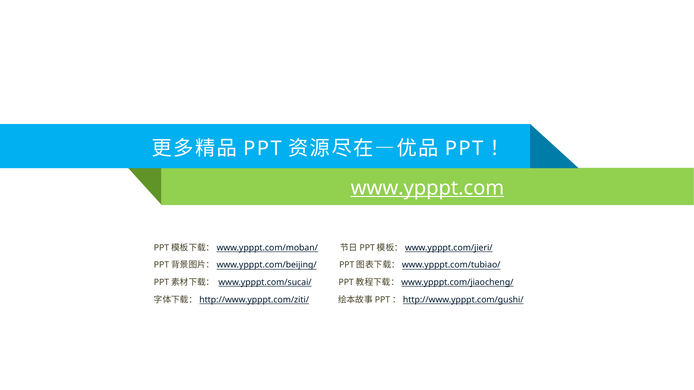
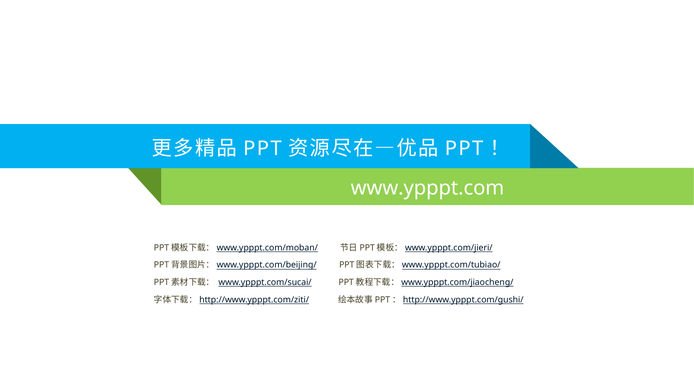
www.ypppt.com underline: present -> none (427, 188)
